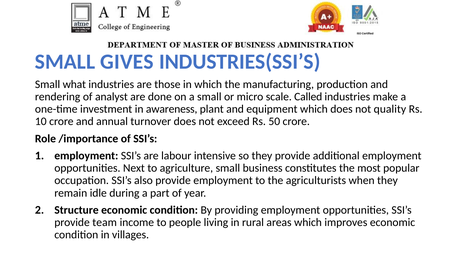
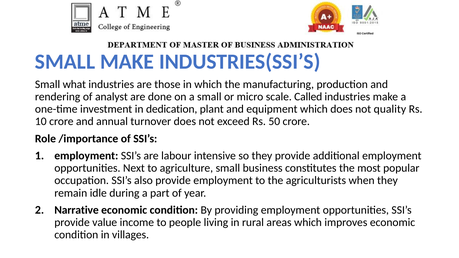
SMALL GIVES: GIVES -> MAKE (127, 62)
awareness: awareness -> dedication (172, 109)
Structure: Structure -> Narrative (77, 210)
team: team -> value (105, 223)
